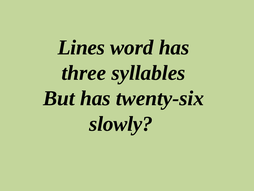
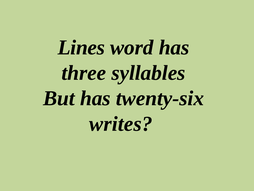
slowly: slowly -> writes (121, 124)
